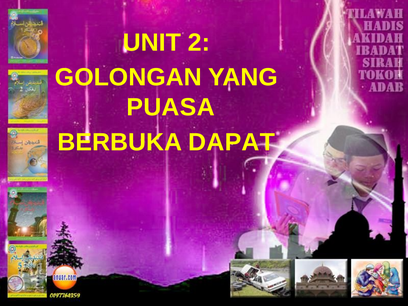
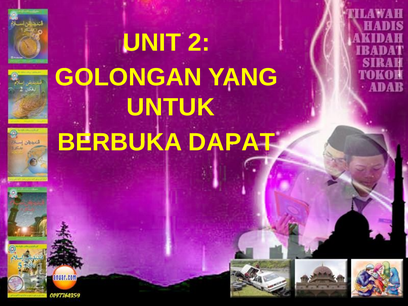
PUASA: PUASA -> UNTUK (171, 107)
